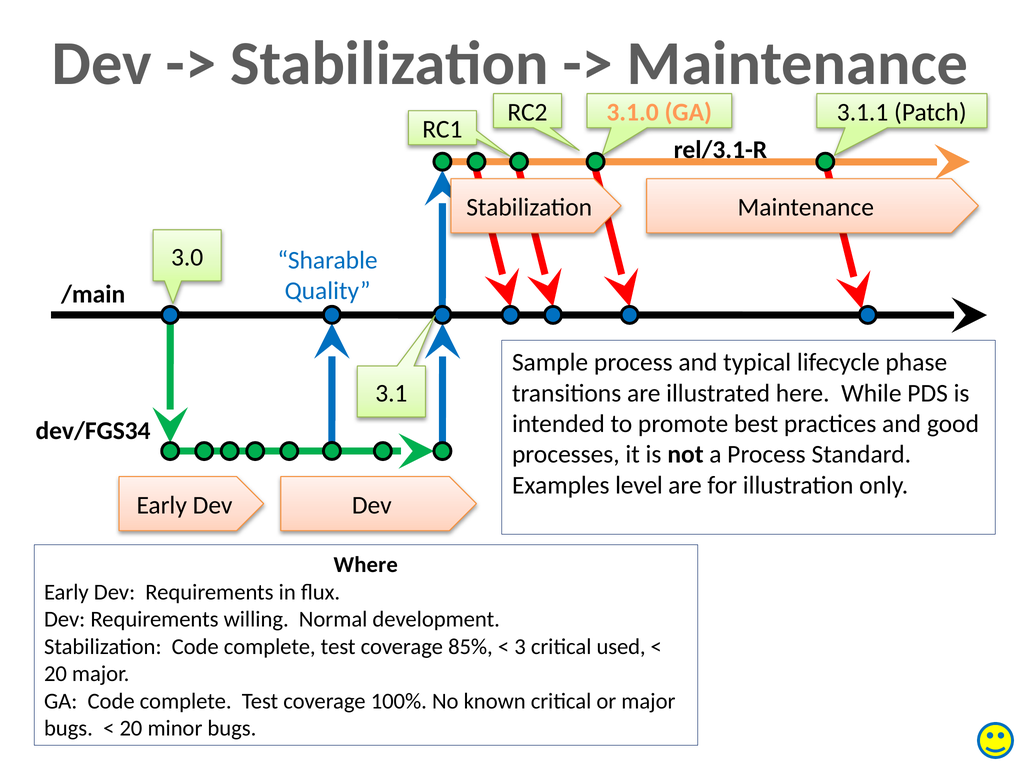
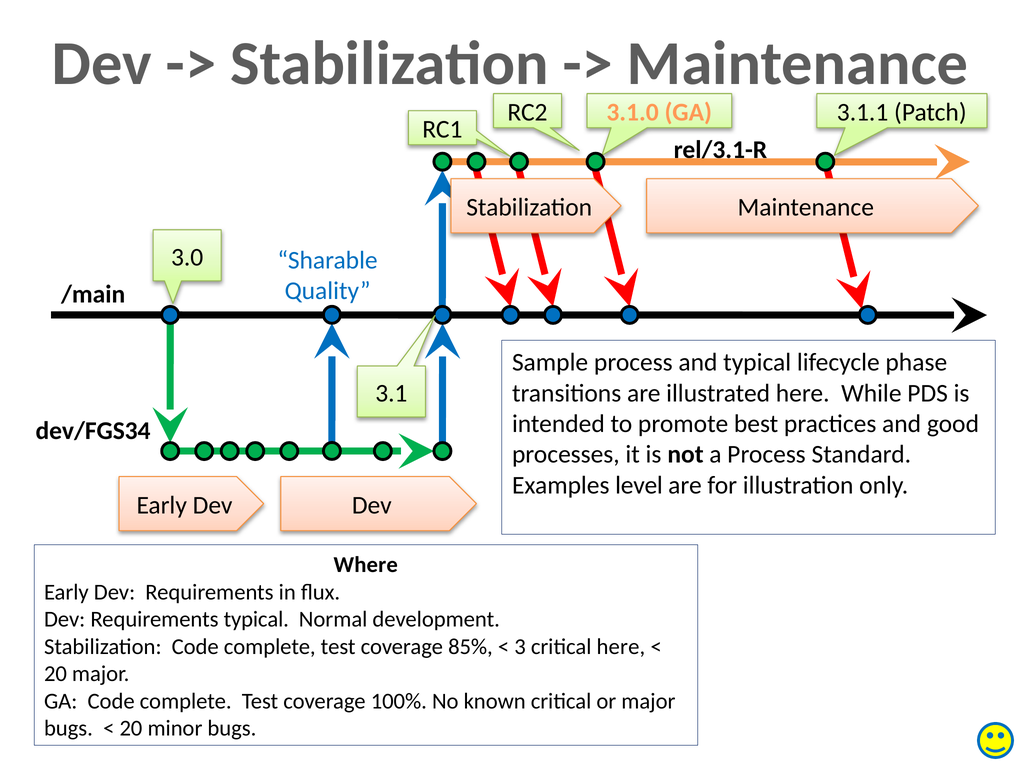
Requirements willing: willing -> typical (256, 619)
critical used: used -> here (621, 646)
